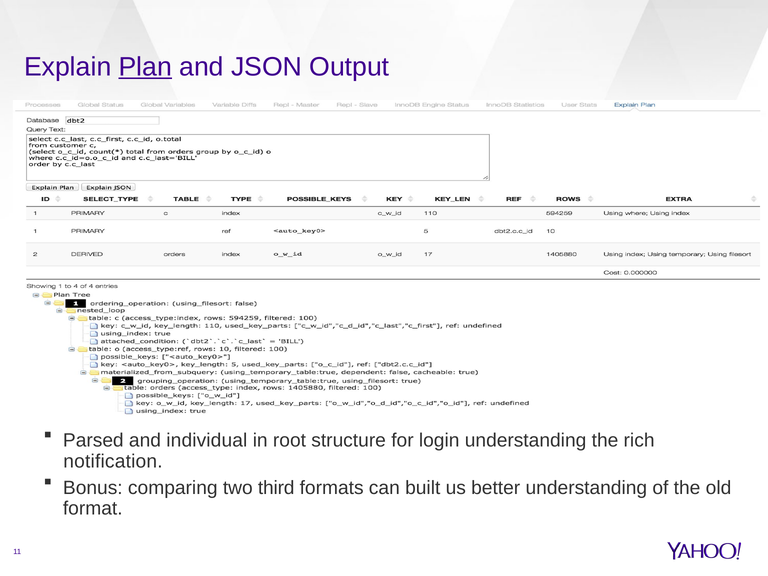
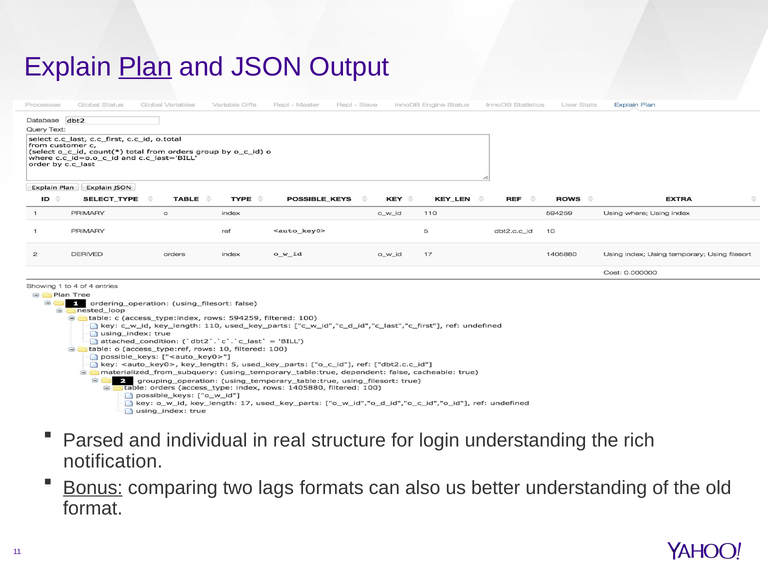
root: root -> real (289, 441)
Bonus underline: none -> present (93, 488)
third: third -> lags (276, 488)
built: built -> also (423, 488)
